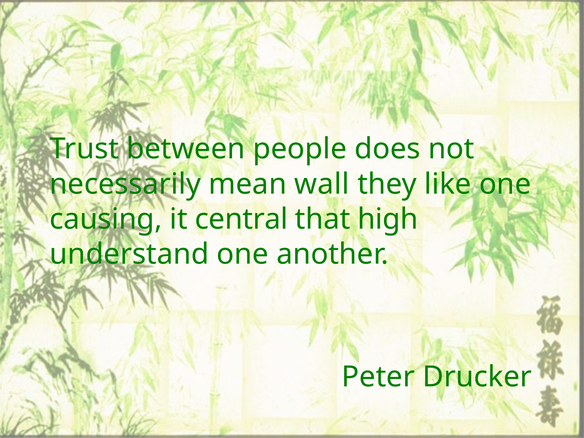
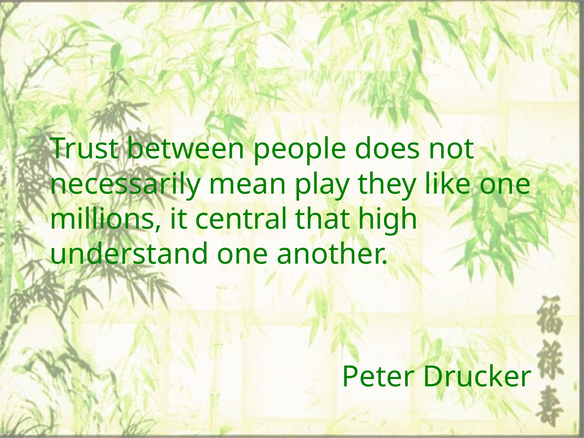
wall: wall -> play (322, 184)
causing: causing -> millions (106, 219)
